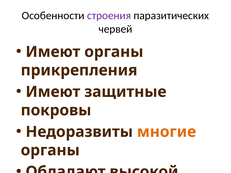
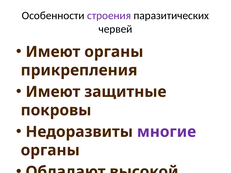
многие colour: orange -> purple (167, 132)
